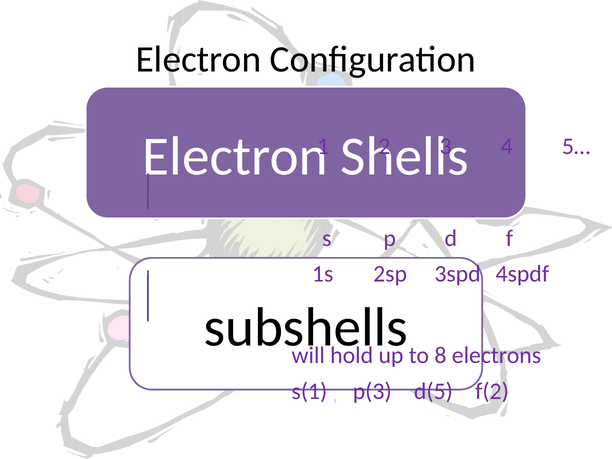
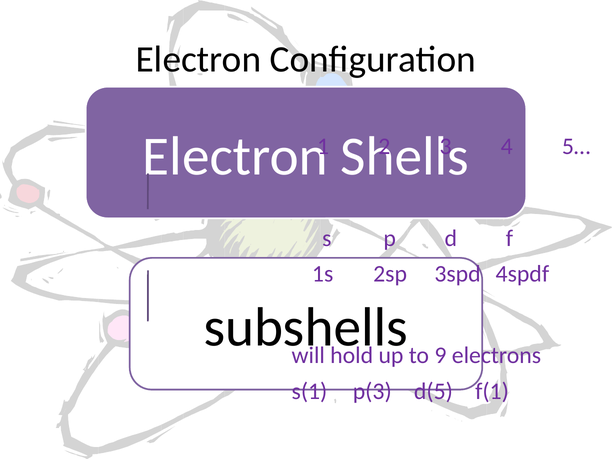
8: 8 -> 9 (440, 356)
f(2: f(2 -> f(1 (492, 391)
